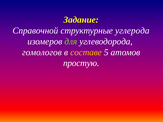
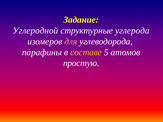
Справочной: Справочной -> Углеродной (35, 31)
для colour: light green -> pink (71, 42)
гомологов: гомологов -> парафины (42, 52)
